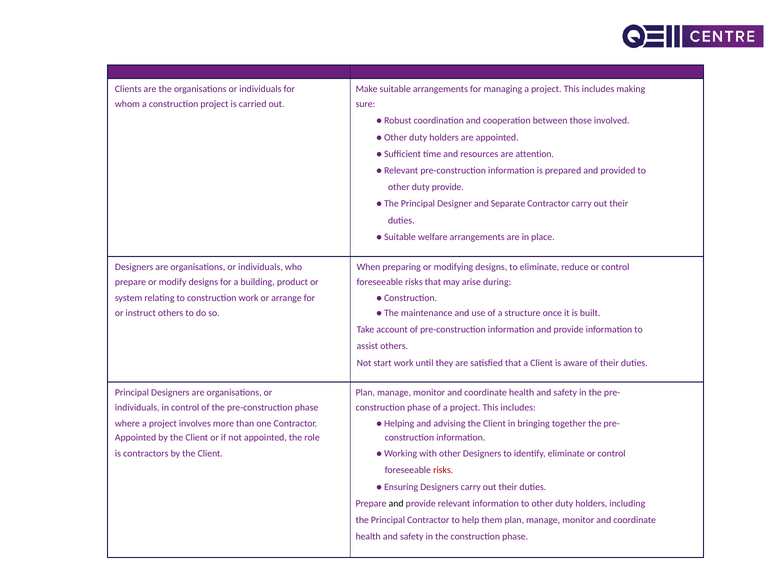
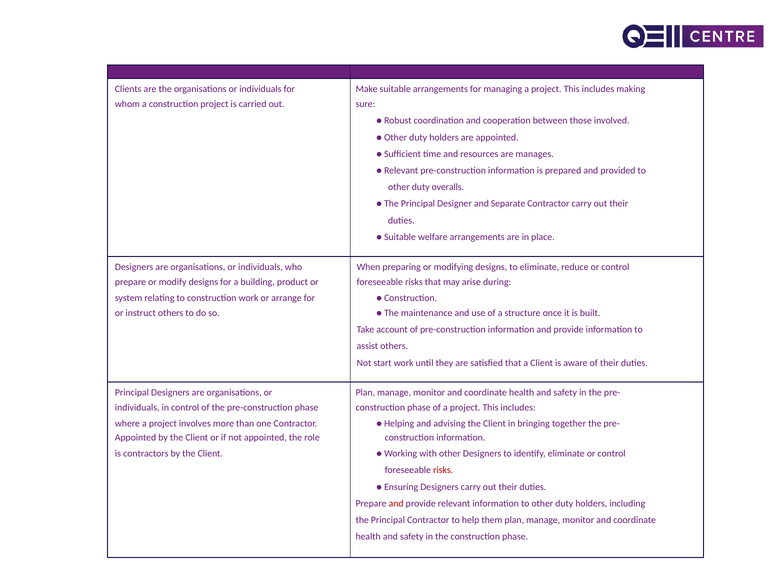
attention: attention -> manages (535, 154)
duty provide: provide -> overalls (448, 187)
and colour: black -> red (396, 503)
